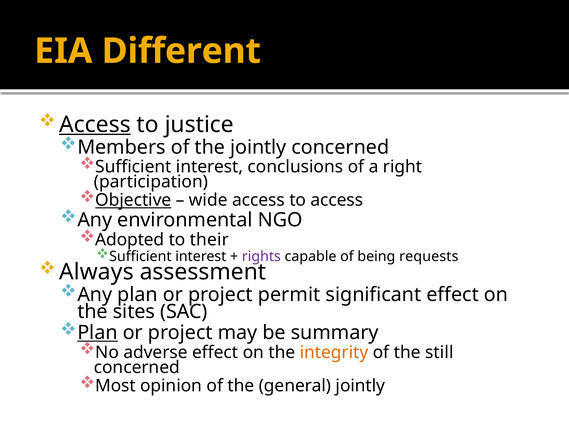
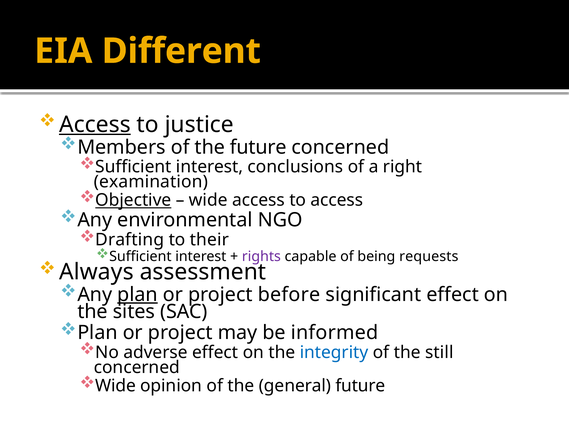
the jointly: jointly -> future (258, 147)
participation: participation -> examination (151, 182)
Adopted: Adopted -> Drafting (130, 240)
plan underline: none -> present (138, 294)
permit: permit -> before (289, 294)
Plan underline: present -> none (98, 332)
summary: summary -> informed (335, 332)
integrity colour: orange -> blue (334, 352)
Most: Most -> Wide (116, 386)
general jointly: jointly -> future (360, 386)
